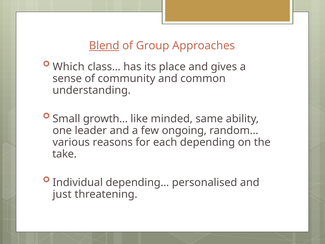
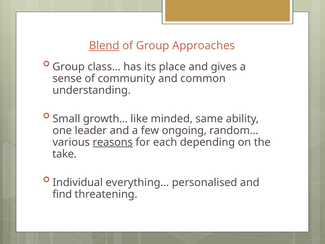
Which: Which -> Group (69, 67)
reasons underline: none -> present (113, 142)
depending…: depending… -> everything… (137, 182)
just: just -> find (62, 194)
